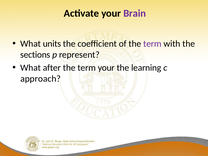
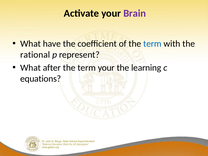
units: units -> have (52, 44)
term colour: purple -> blue (152, 44)
sections: sections -> rational (35, 55)
approach: approach -> equations (41, 79)
